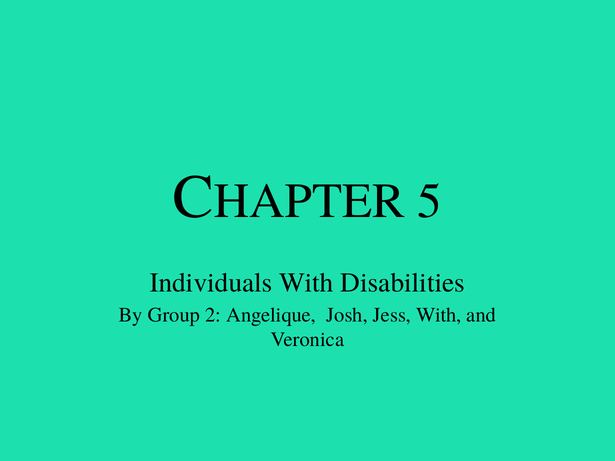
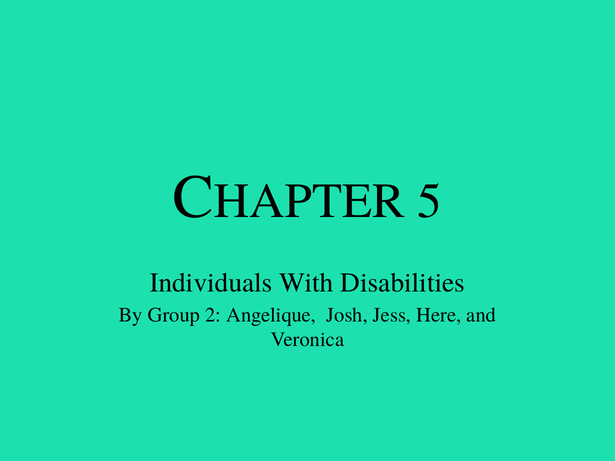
Jess With: With -> Here (439, 315)
